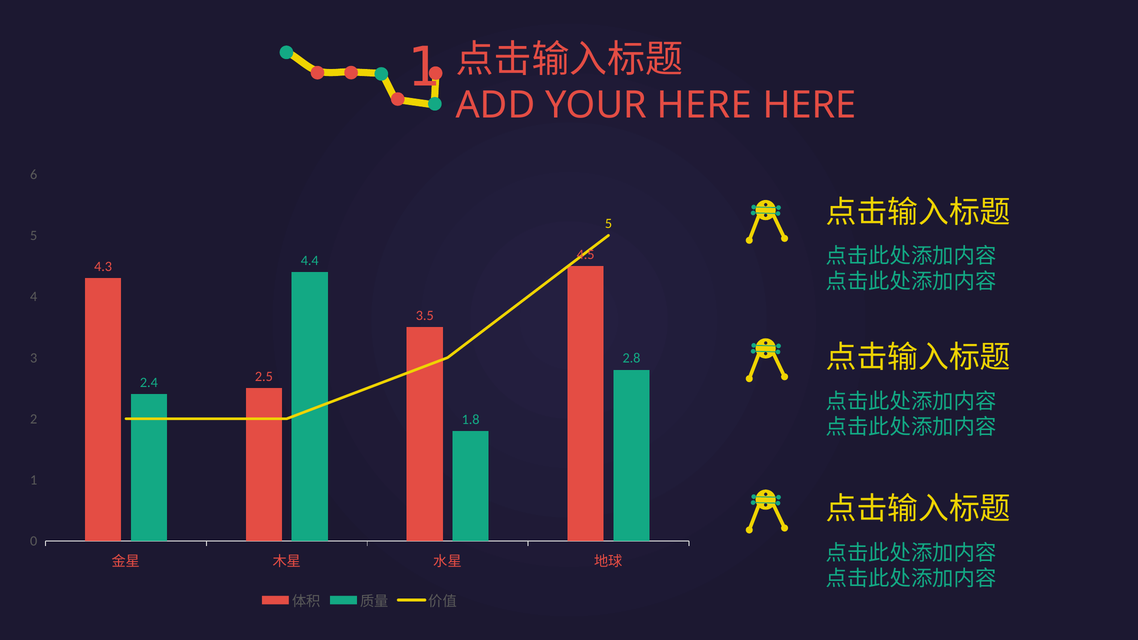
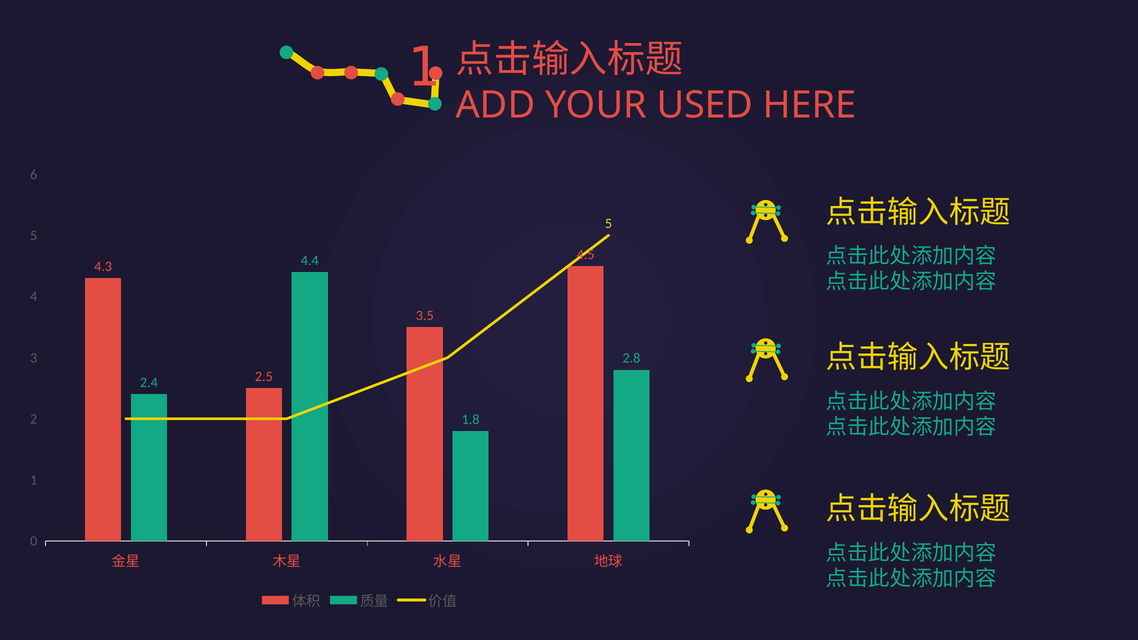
YOUR HERE: HERE -> USED (705, 105)
